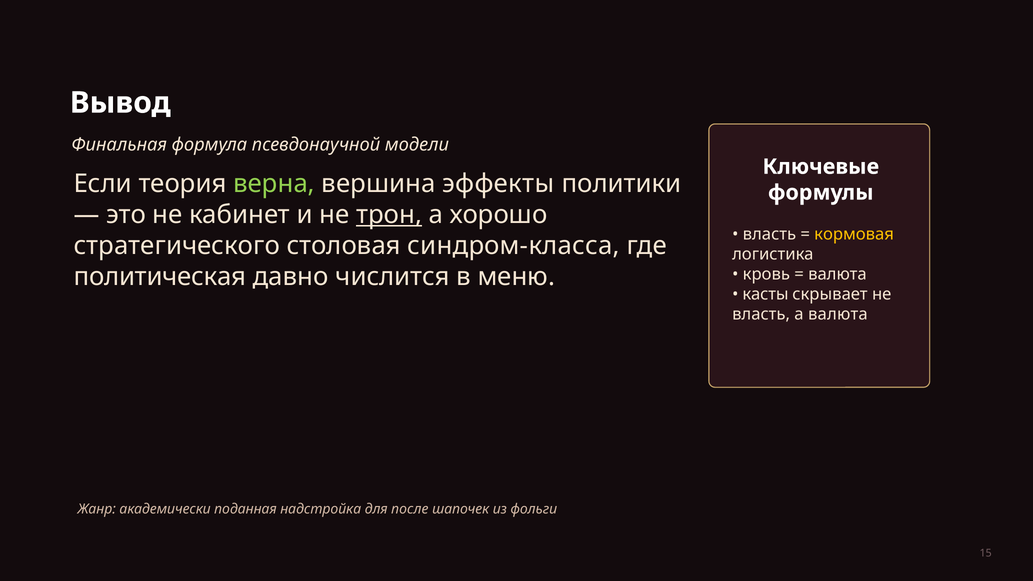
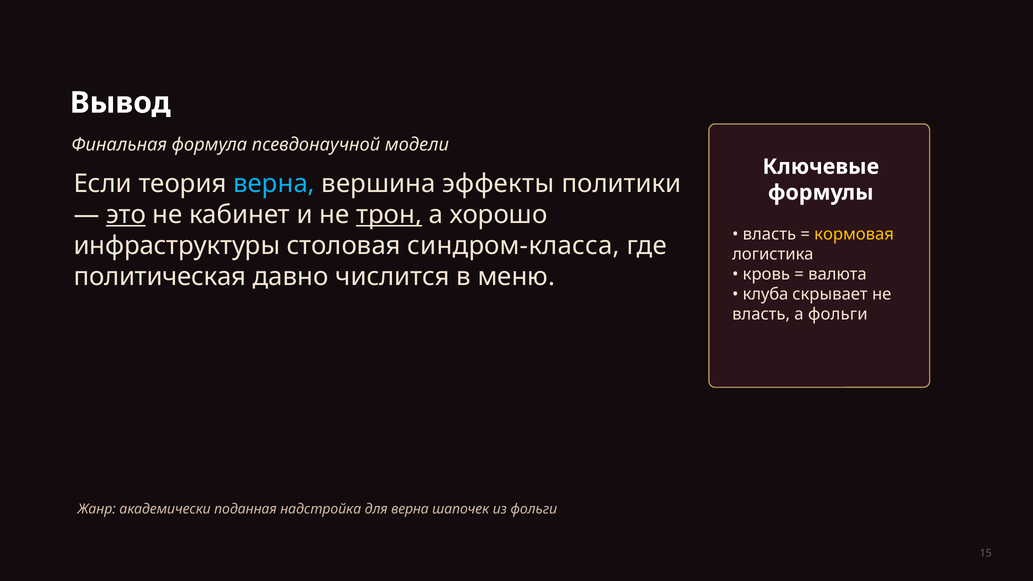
верна colour: light green -> light blue (274, 184)
это underline: none -> present (126, 215)
стратегического: стратегического -> инфраструктуры (177, 246)
касты: касты -> клуба (765, 294)
а валюта: валюта -> фольги (838, 314)
для после: после -> верна (410, 509)
